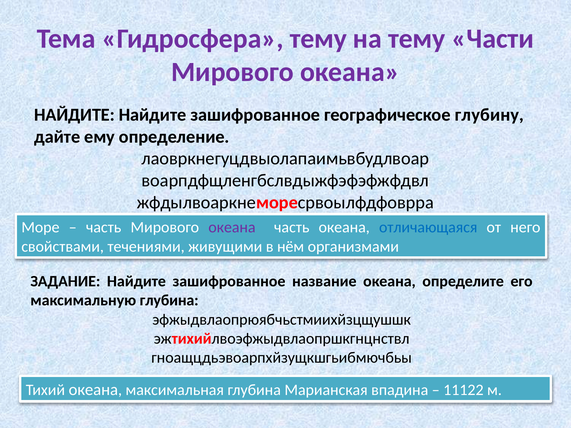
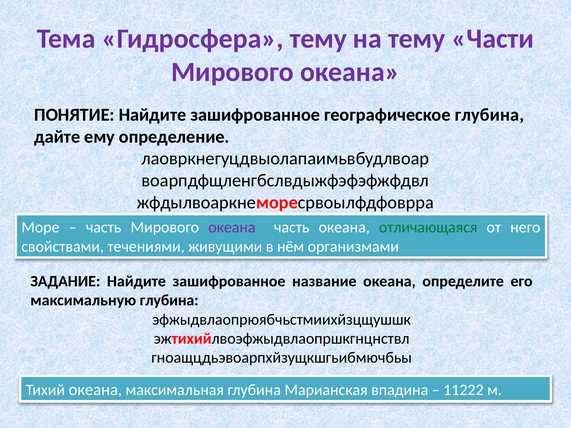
НАЙДИТЕ: НАЙДИТЕ -> ПОНЯТИЕ (74, 115)
географическое глубину: глубину -> глубина (489, 115)
отличающаяся colour: blue -> green (428, 228)
11122: 11122 -> 11222 (463, 390)
